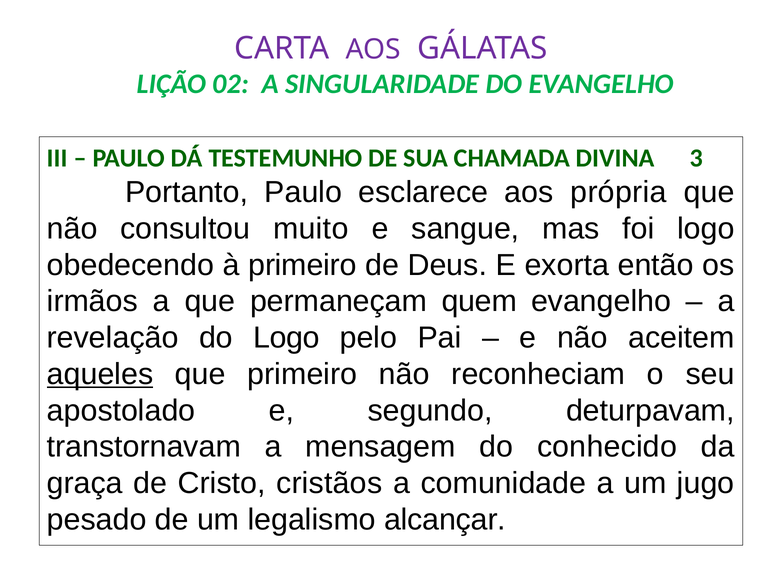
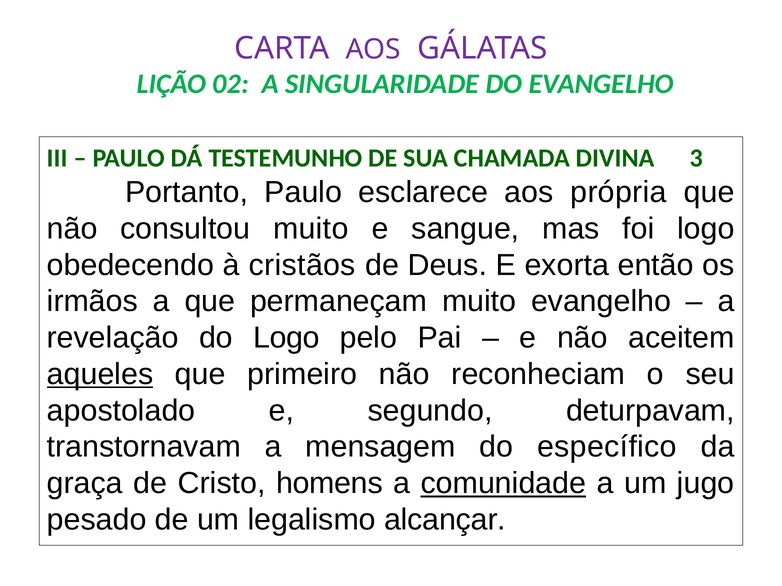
à primeiro: primeiro -> cristãos (302, 265)
permaneçam quem: quem -> muito (479, 302)
conhecido: conhecido -> específico (607, 447)
cristãos: cristãos -> homens (329, 484)
comunidade underline: none -> present (503, 484)
